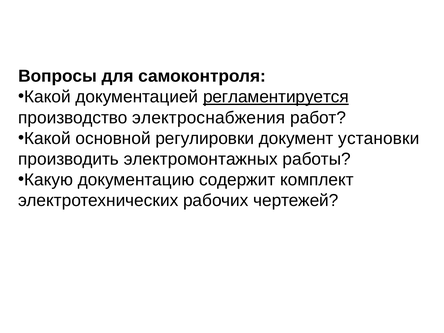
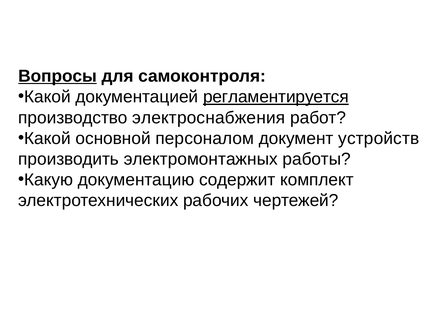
Вопросы underline: none -> present (58, 76)
регулировки: регулировки -> персоналом (205, 138)
установки: установки -> устройств (379, 138)
